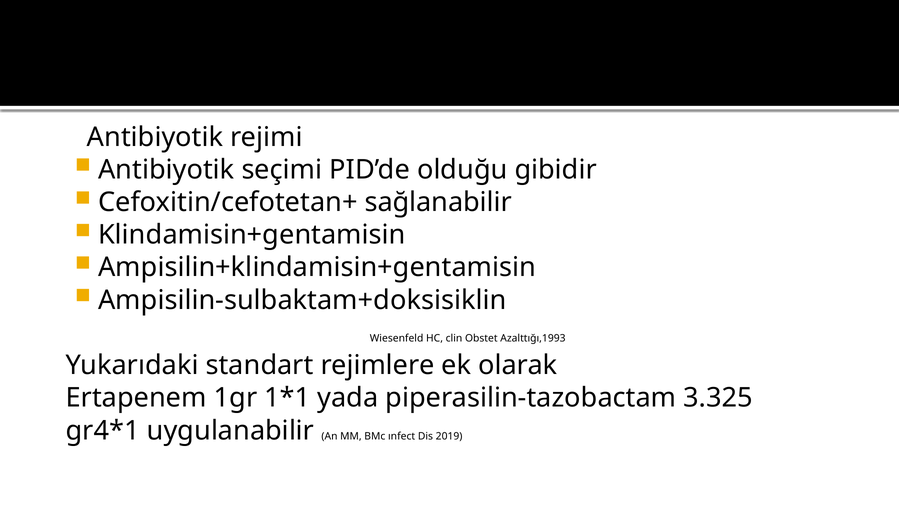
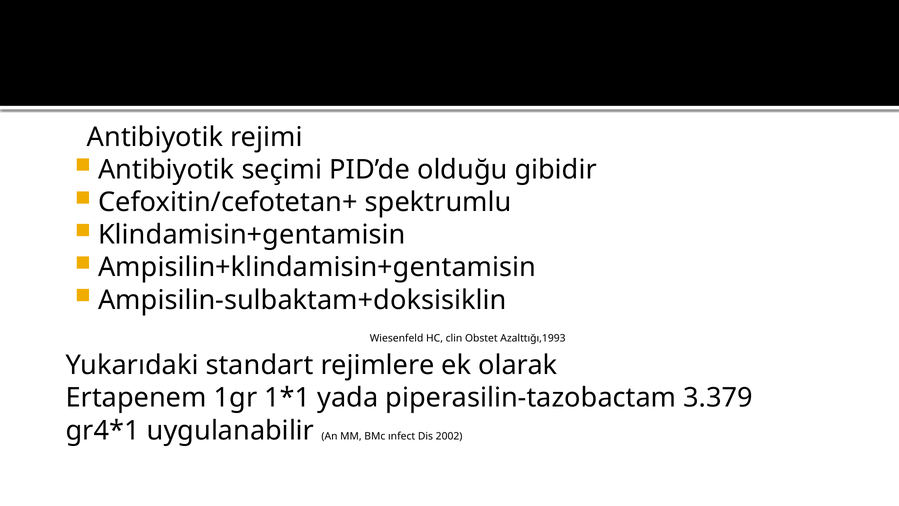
sağlanabilir: sağlanabilir -> spektrumlu (438, 202)
3.325: 3.325 -> 3.379 (718, 398)
2019: 2019 -> 2002 (449, 436)
